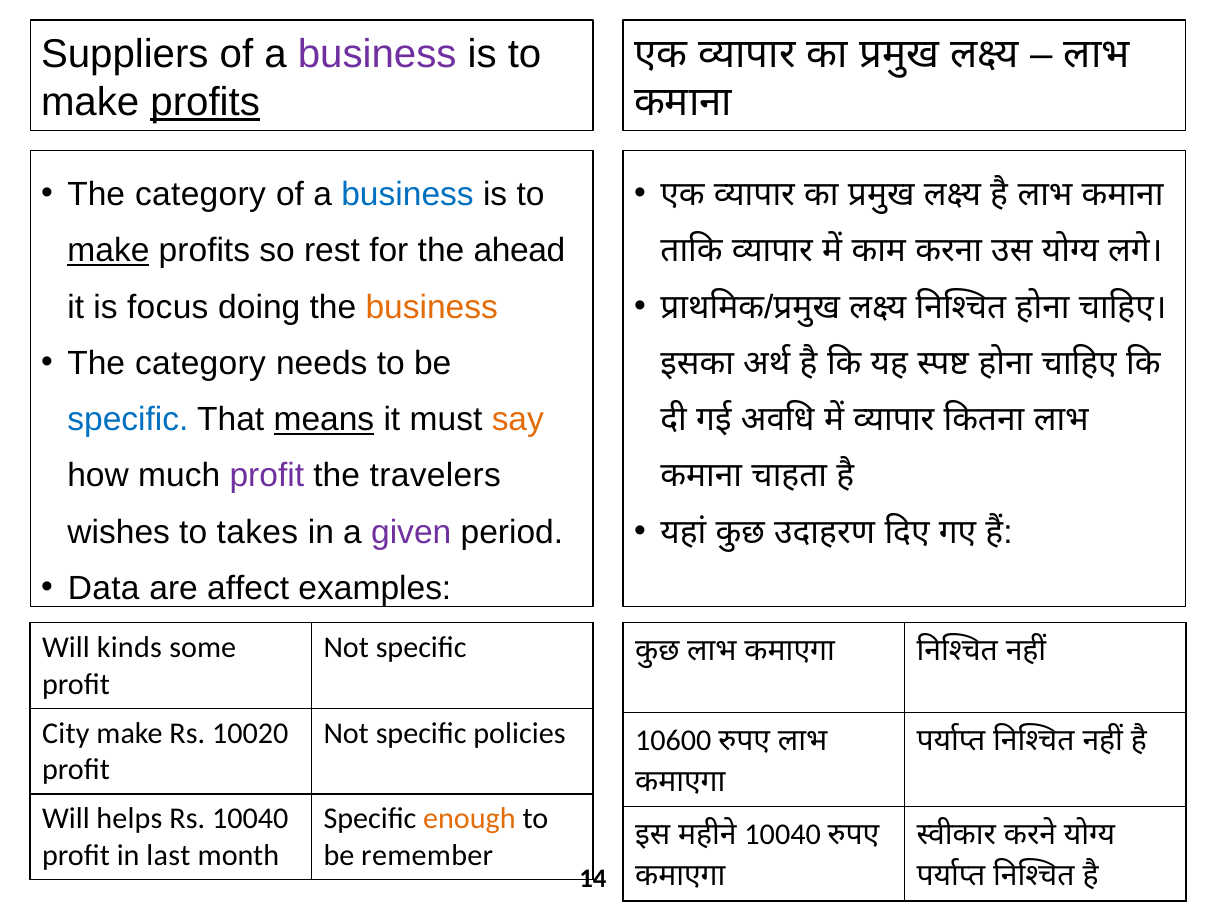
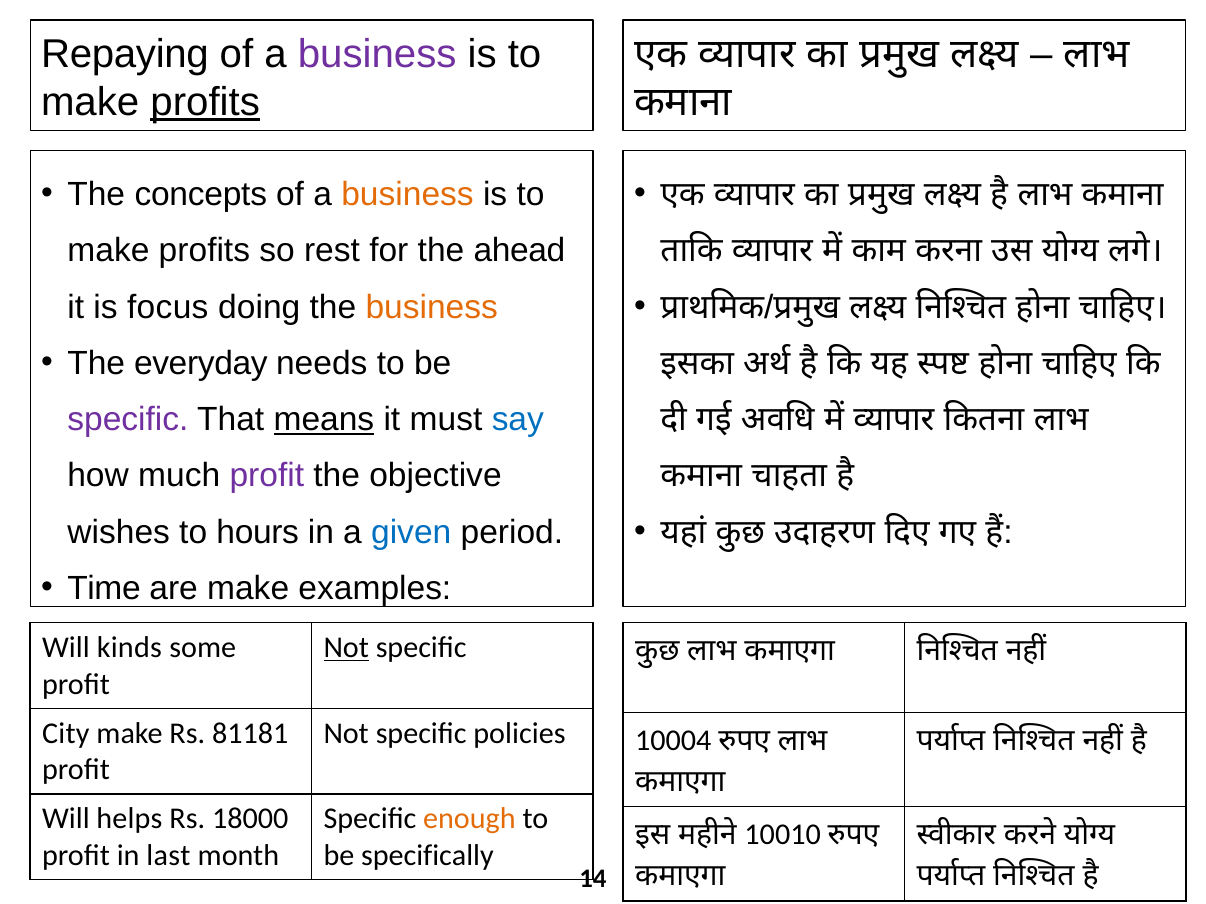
Suppliers: Suppliers -> Repaying (125, 54)
category: category -> concepts (201, 195)
business colour: blue -> orange (408, 195)
make underline: present -> none (108, 251)
category: category -> everyday (201, 364)
specific colour: blue -> purple (128, 420)
say colour: orange -> blue (518, 420)
travelers: travelers -> objective (435, 476)
takes: takes -> hours (258, 532)
given colour: purple -> blue (411, 532)
Data: Data -> Time (104, 589)
are affect: affect -> make (248, 589)
Not underline: none -> present (346, 648)
10020: 10020 -> 81181 (250, 734)
10600: 10600 -> 10004 (673, 741)
Rs 10040: 10040 -> 18000 (250, 819)
10040: 10040 -> 10010 (783, 835)
remember: remember -> specifically (427, 856)
